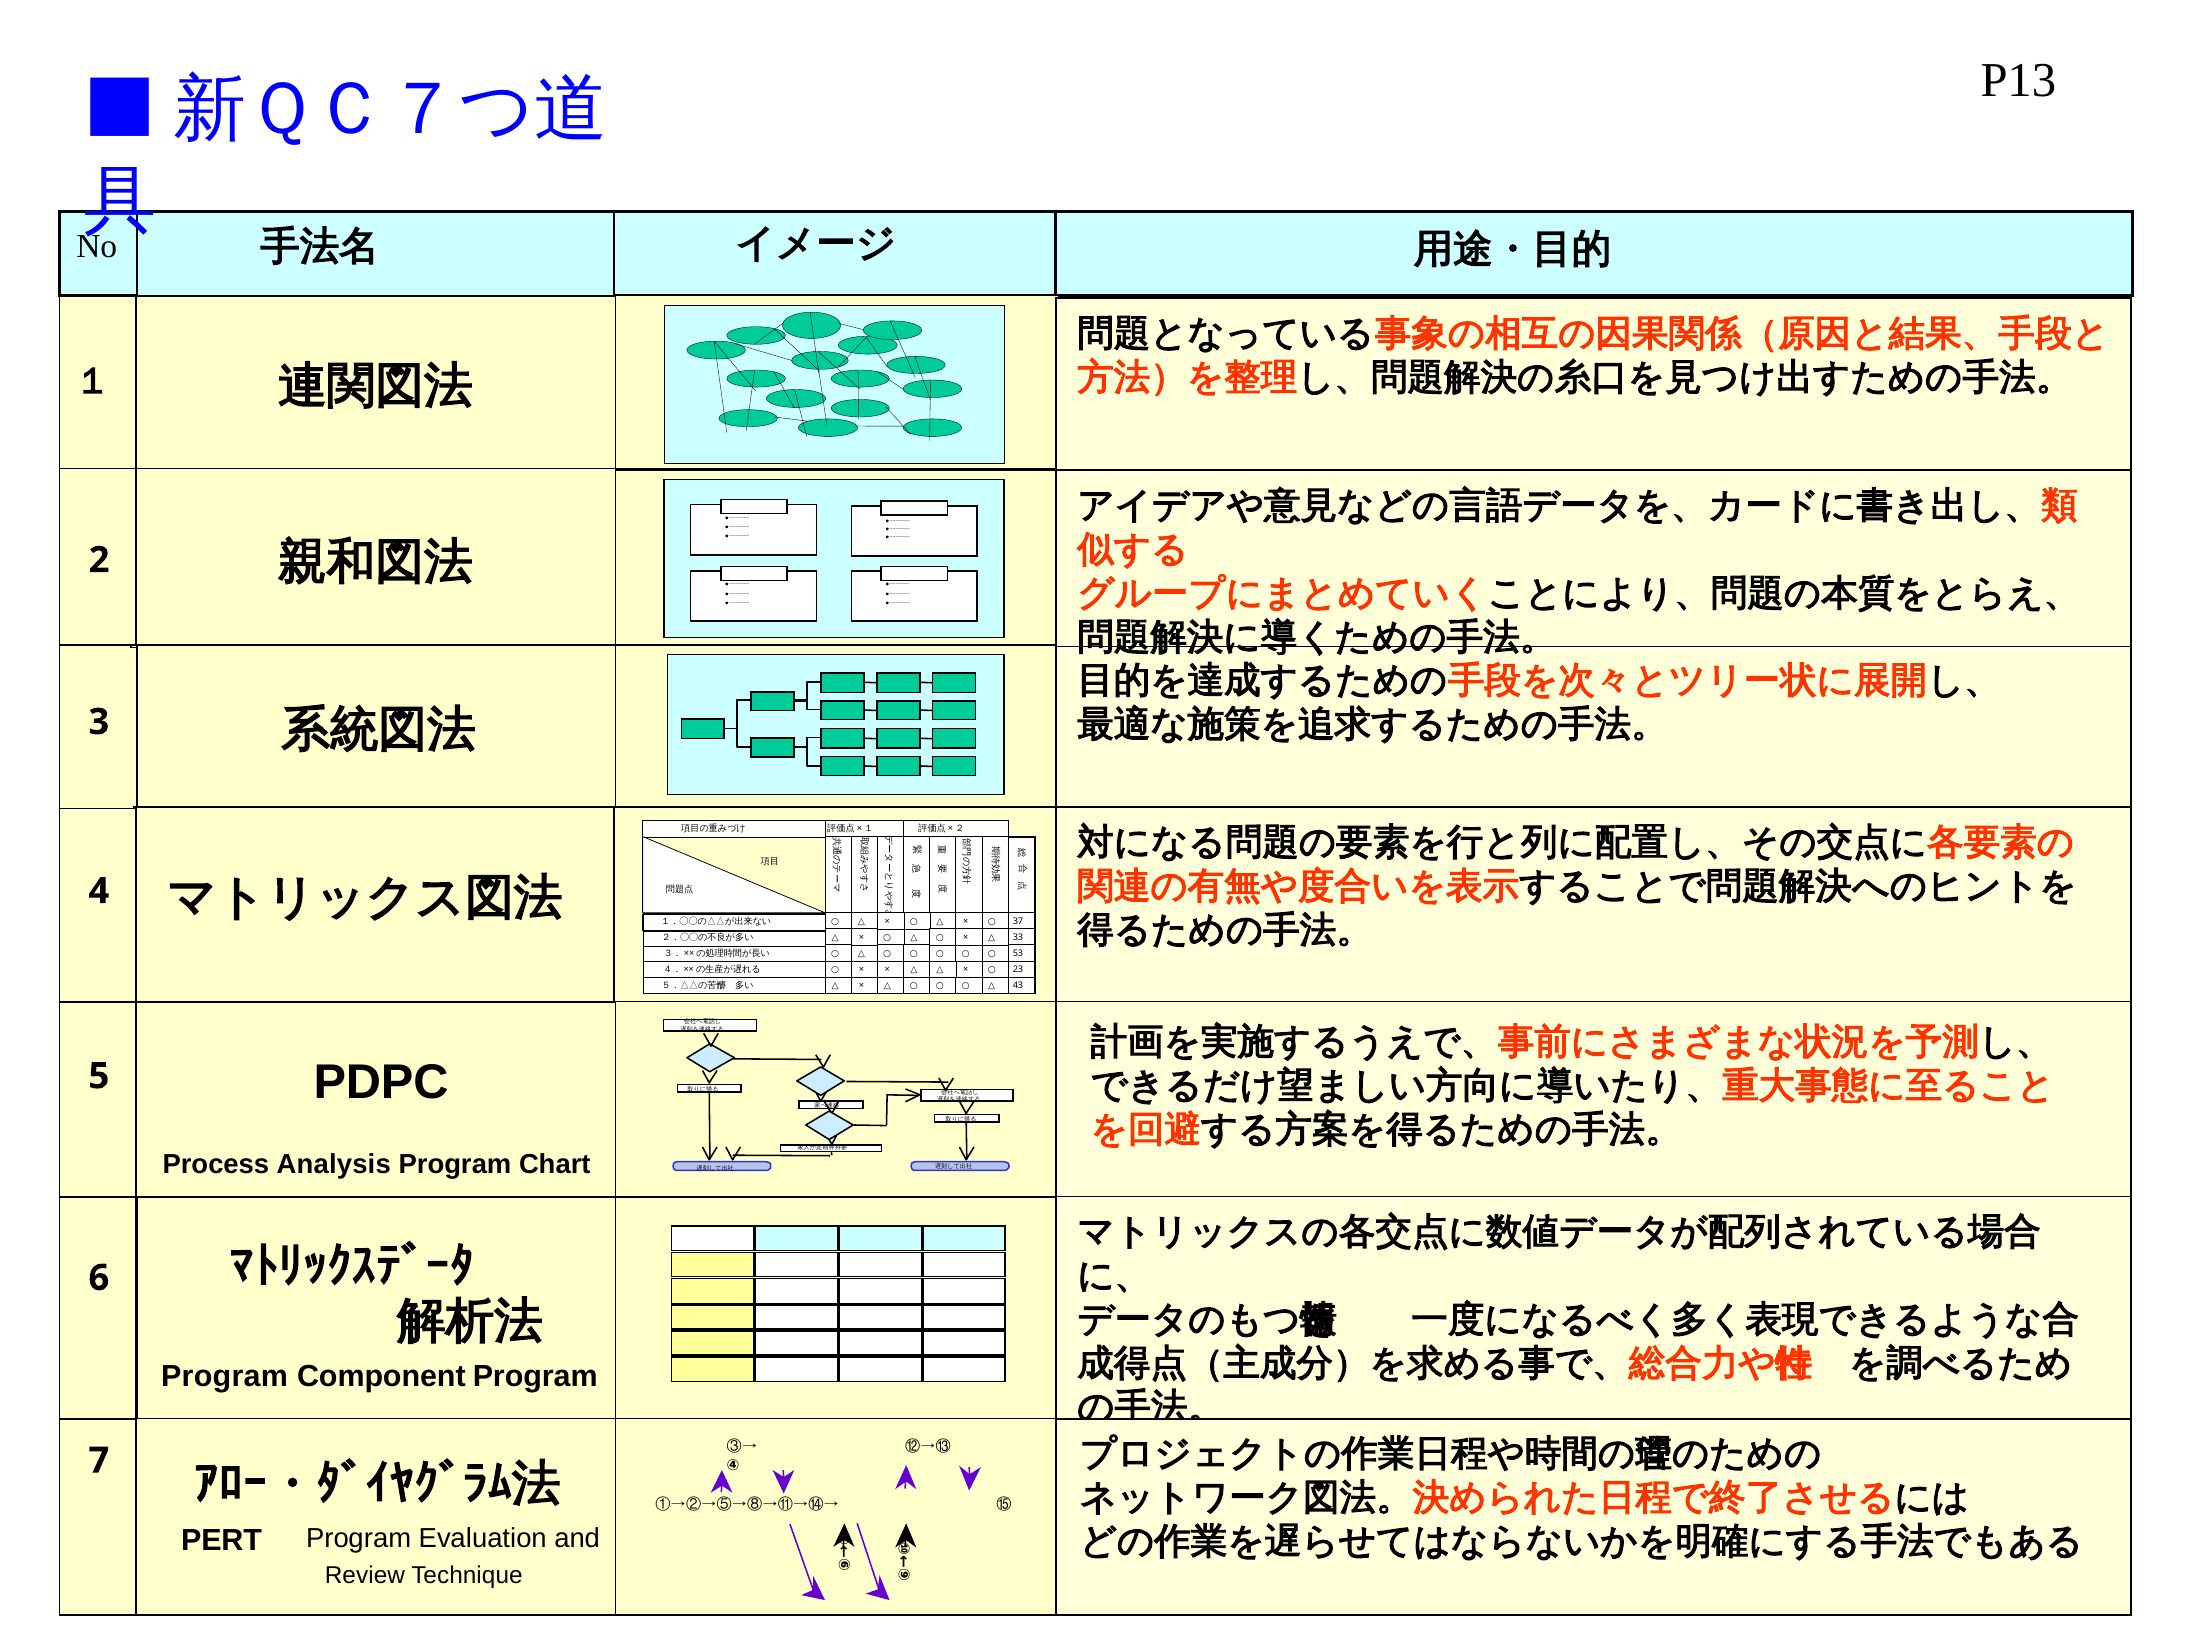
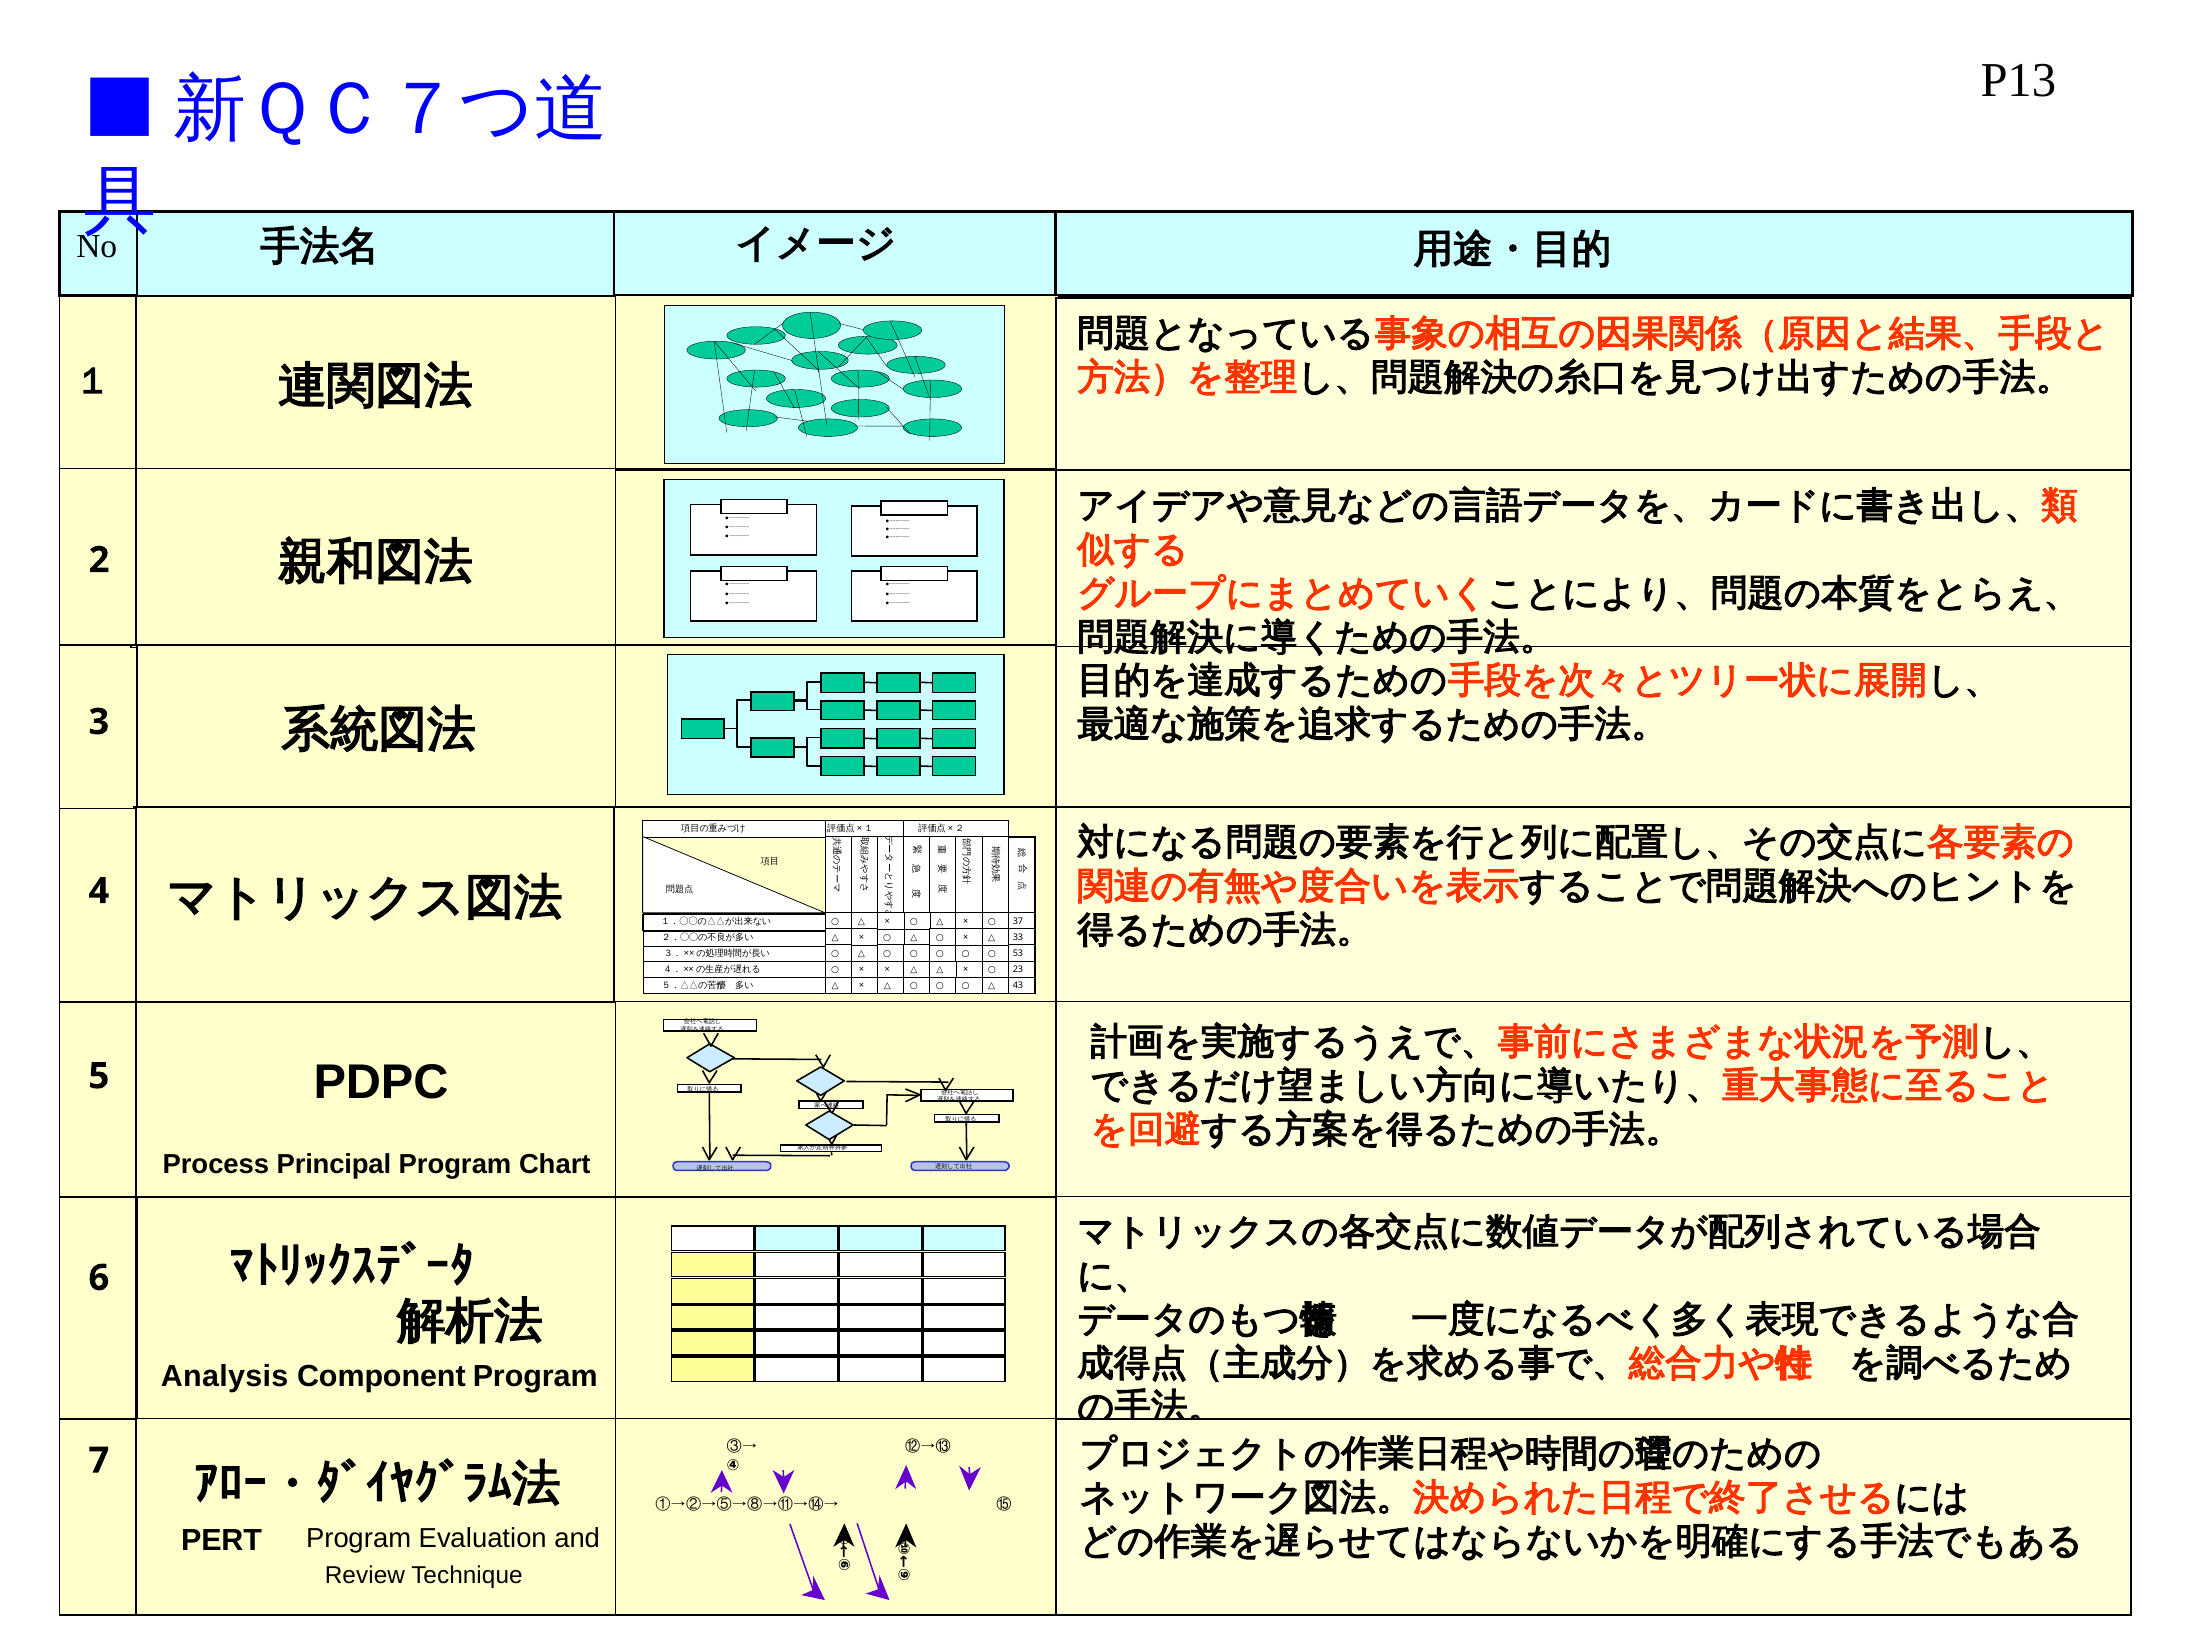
Analysis: Analysis -> Principal (334, 1164)
Program: Program -> Analysis (225, 1376)
